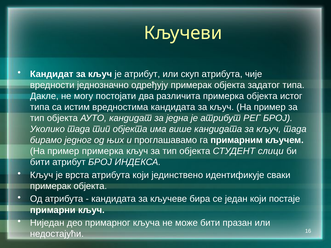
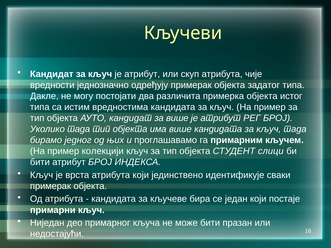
за једна: једна -> више (177, 118)
пример примерка: примерка -> колекцији (103, 151)
